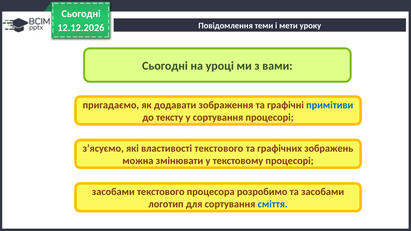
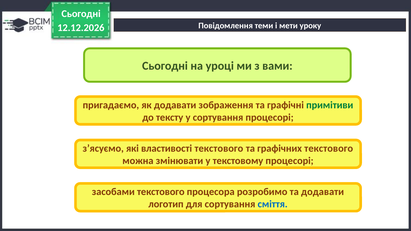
примітиви colour: blue -> green (330, 105)
графічних зображень: зображень -> текстового (329, 149)
та засобами: засобами -> додавати (323, 192)
